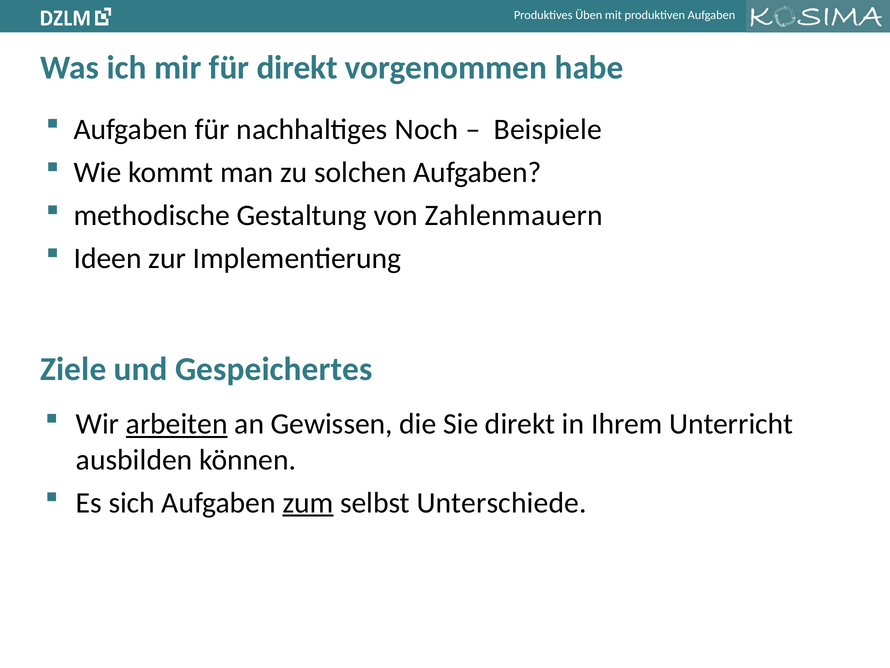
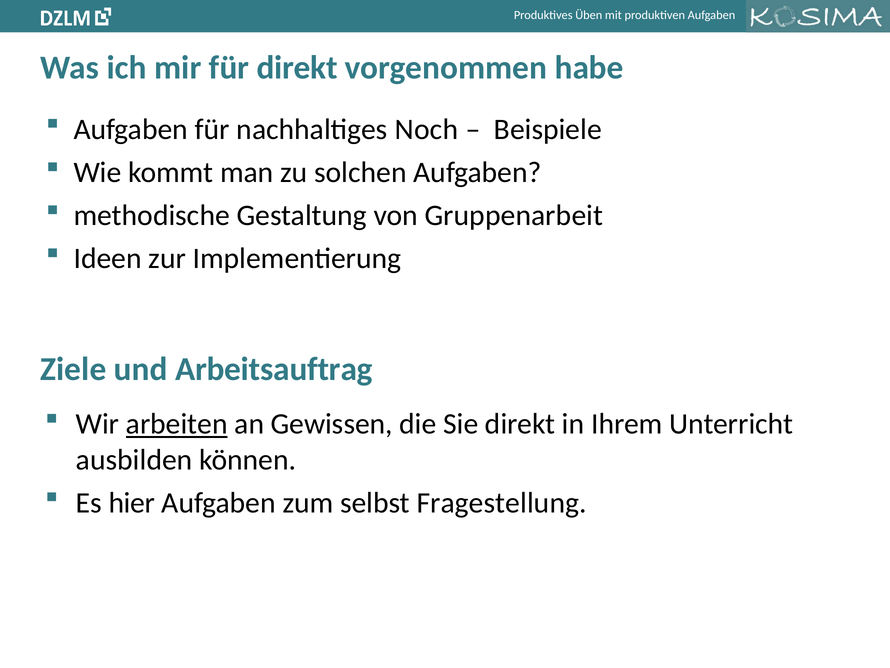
Zahlenmauern: Zahlenmauern -> Gruppenarbeit (514, 215)
Gespeichertes: Gespeichertes -> Arbeitsauftrag (274, 369)
sich: sich -> hier (132, 502)
zum underline: present -> none (308, 502)
Unterschiede: Unterschiede -> Fragestellung (502, 502)
